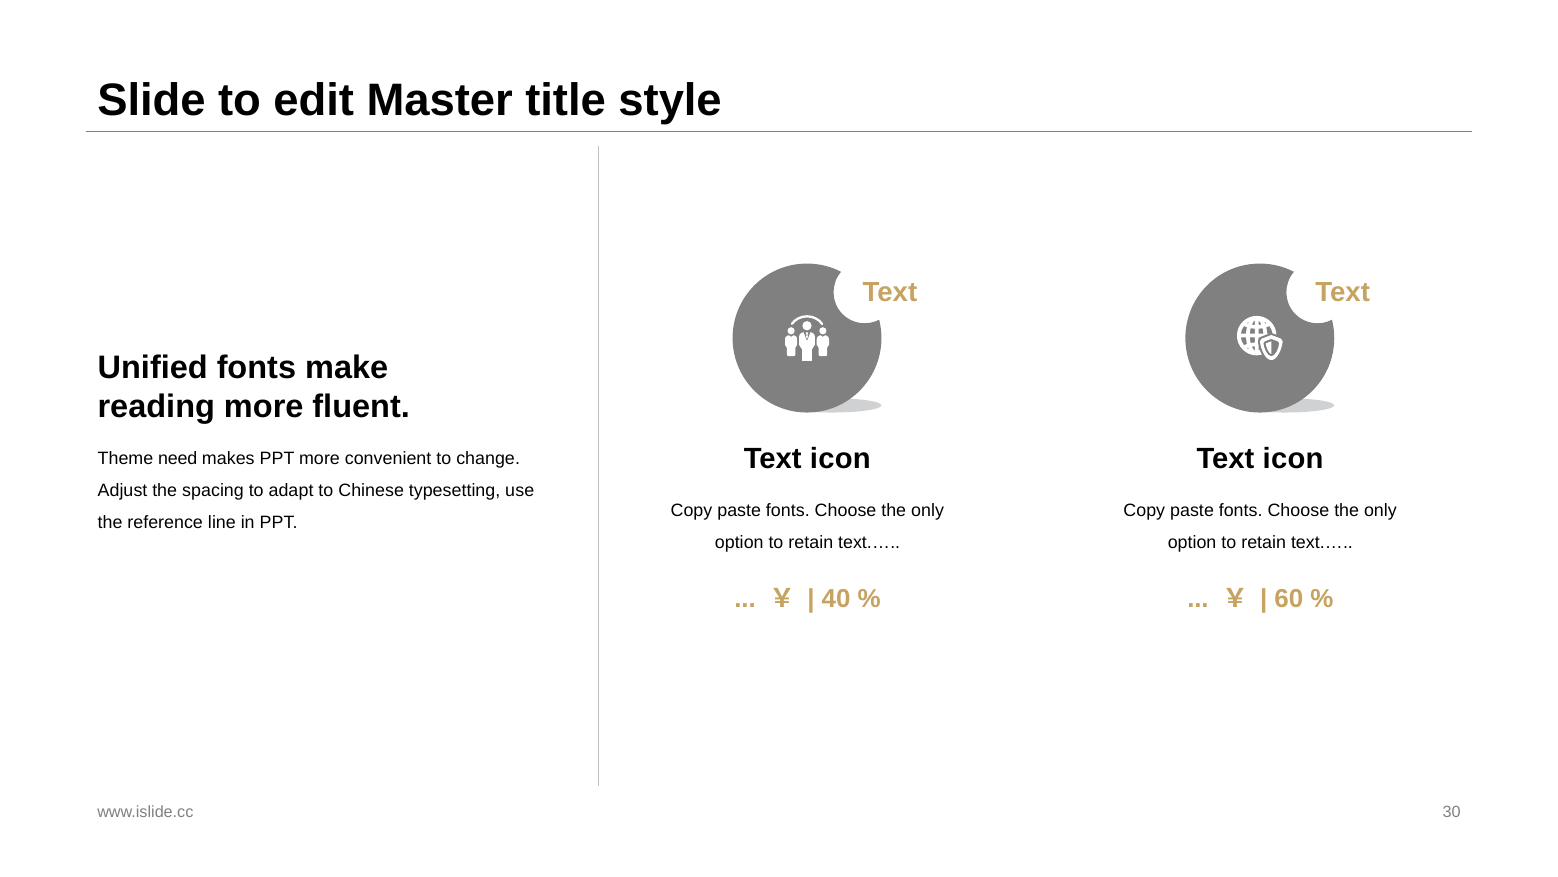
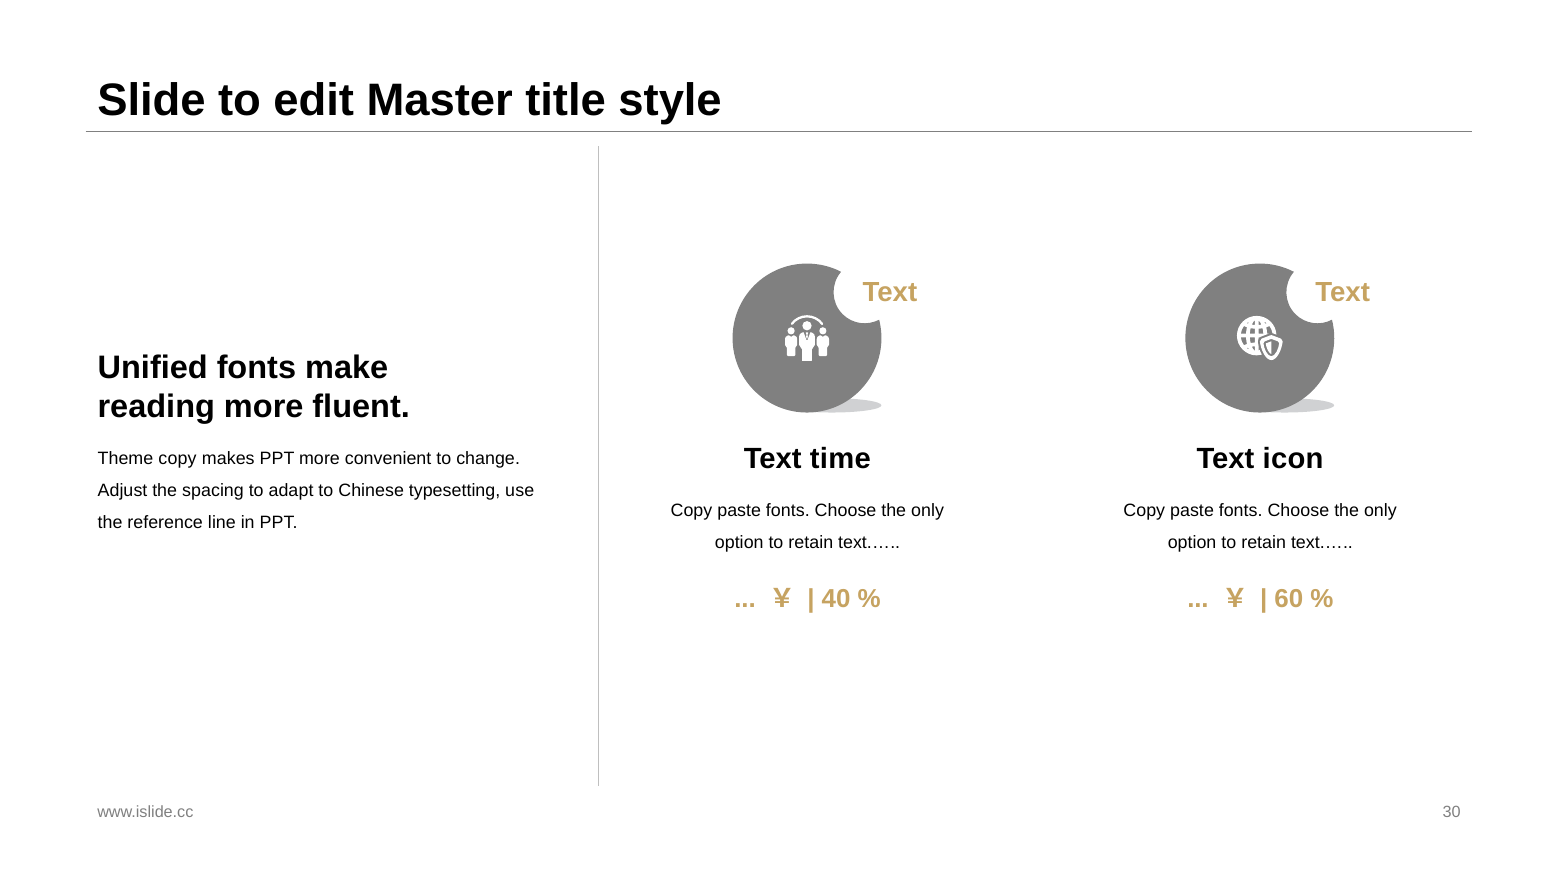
icon: icon -> time (840, 458)
Theme need: need -> copy (178, 458)
